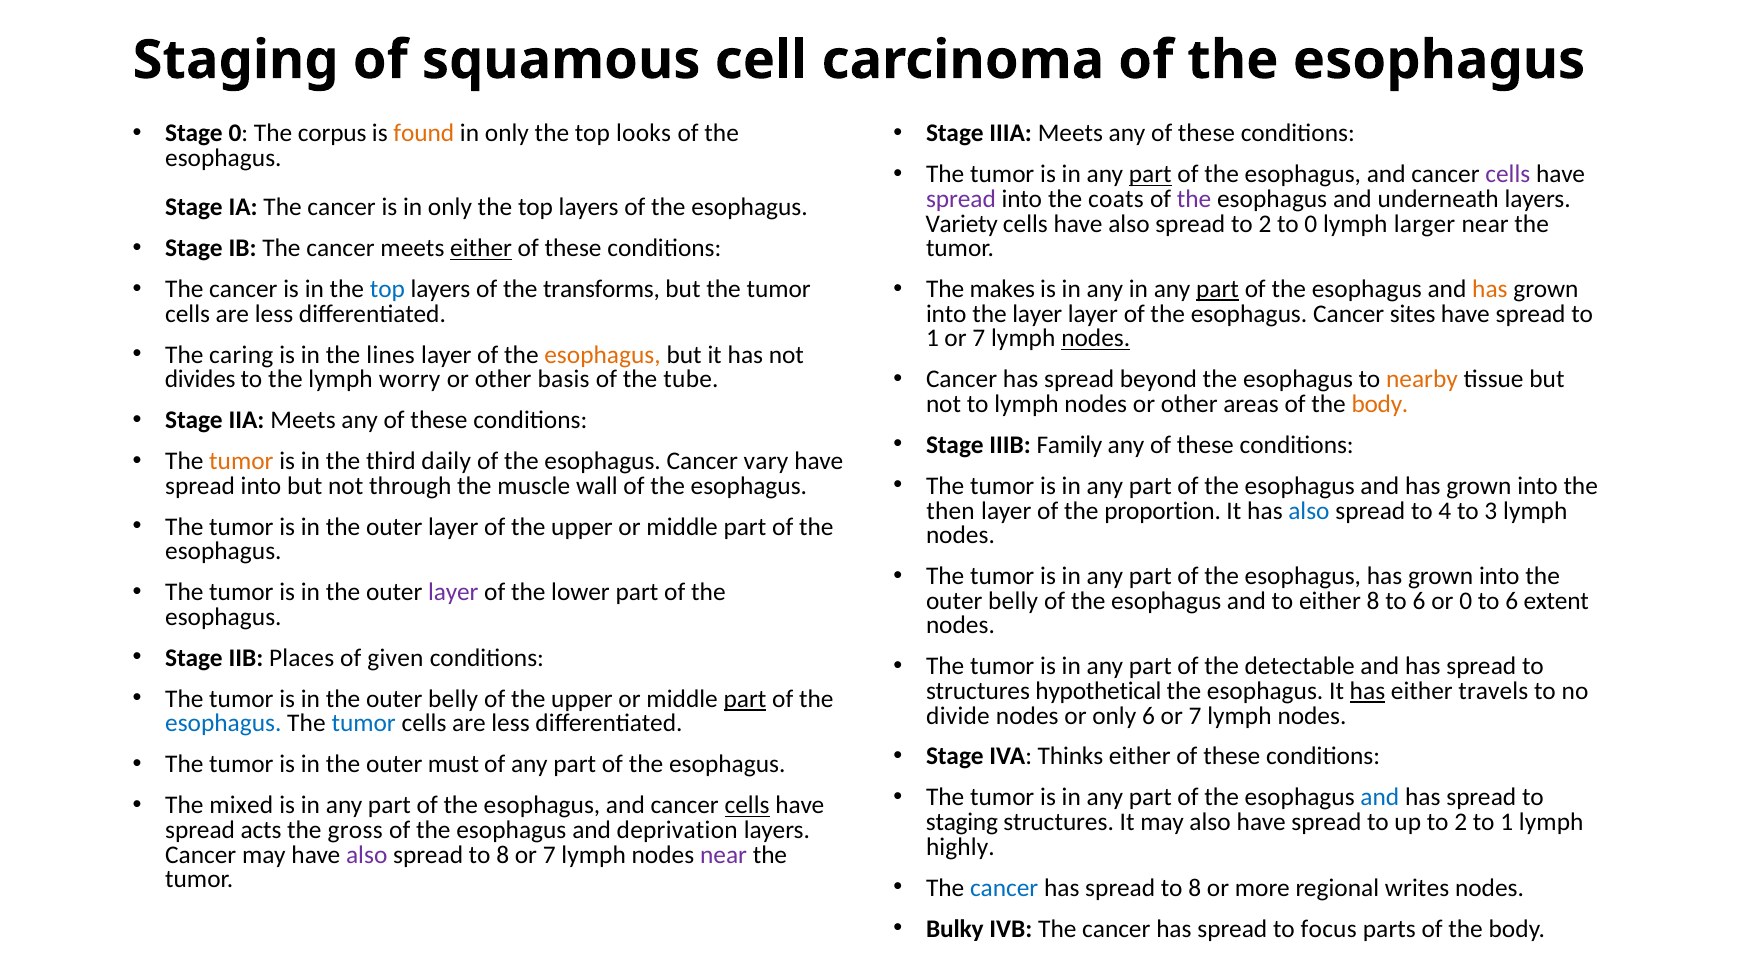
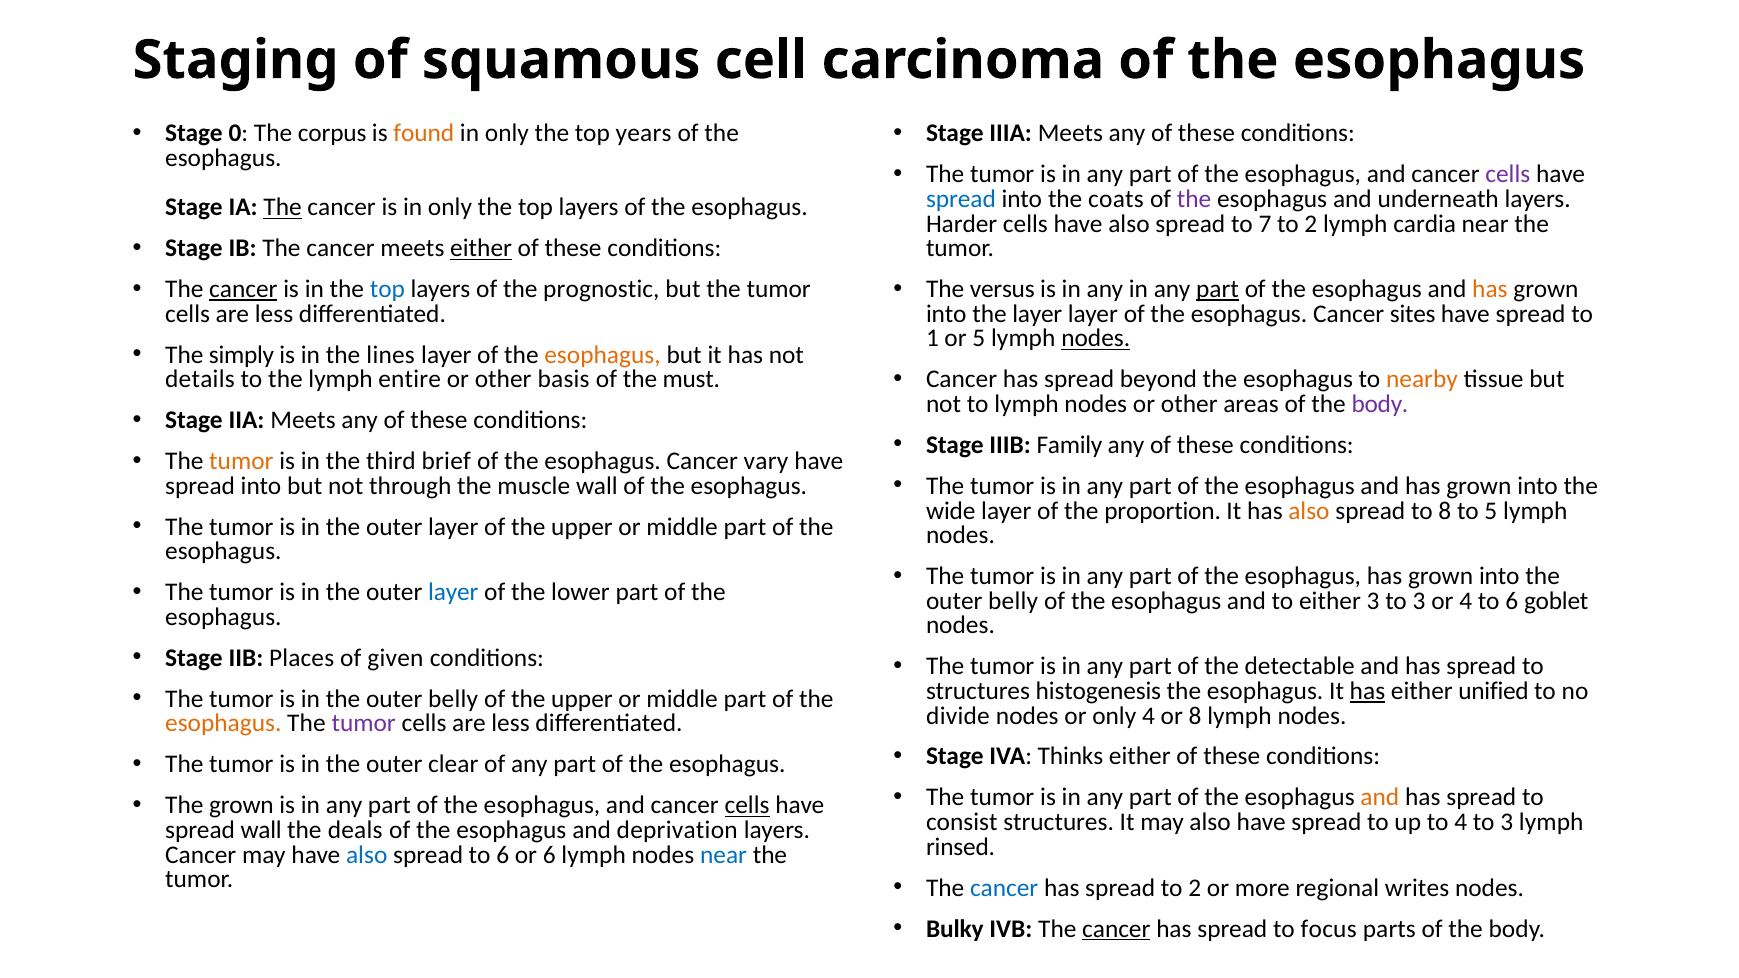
looks: looks -> years (644, 134)
part underline: present -> none (1150, 175)
spread colour: purple -> blue (961, 199)
The underline: none -> present (283, 208)
Variety: Variety -> Harder (962, 224)
spread to 2: 2 -> 7 (1265, 224)
0: 0 -> 2 (1311, 224)
larger: larger -> cardia (1425, 224)
cancer underline: none -> present (243, 289)
transforms: transforms -> prognostic (601, 289)
makes: makes -> versus (1002, 289)
1 or 7: 7 -> 5 (979, 339)
caring: caring -> simply (241, 355)
divides: divides -> details (200, 380)
worry: worry -> entire (410, 380)
tube: tube -> must (691, 380)
body colour: orange -> purple (1380, 404)
daily: daily -> brief (446, 461)
then: then -> wide (951, 511)
also colour: blue -> orange (1309, 511)
to 4: 4 -> 8 (1445, 511)
to 3: 3 -> 5 (1491, 511)
layer colour: purple -> blue (453, 593)
either 8: 8 -> 3 (1373, 601)
6: 6 -> 3 (1419, 601)
or 0: 0 -> 4 (1466, 601)
extent: extent -> goblet (1556, 601)
hypothetical: hypothetical -> histogenesis (1098, 691)
travels: travels -> unified (1494, 691)
part underline: present -> none (745, 699)
only 6: 6 -> 4 (1149, 716)
7: 7 -> 8 (1195, 716)
esophagus colour: blue -> orange (223, 724)
tumor colour: blue -> purple (364, 724)
must: must -> clear (453, 765)
and colour: blue -> orange (1380, 798)
The mixed: mixed -> grown (241, 806)
staging: staging -> consist (962, 822)
up to 2: 2 -> 4 (1461, 822)
1: 1 -> 3 (1507, 822)
spread acts: acts -> wall (261, 830)
gross: gross -> deals (355, 830)
highly: highly -> rinsed (961, 847)
also colour: purple -> blue (367, 855)
8: 8 -> 6 (503, 855)
7: 7 -> 6 (549, 855)
near colour: purple -> blue (724, 855)
has spread to 8: 8 -> 2 (1195, 888)
cancer underline: none -> present (1116, 929)
